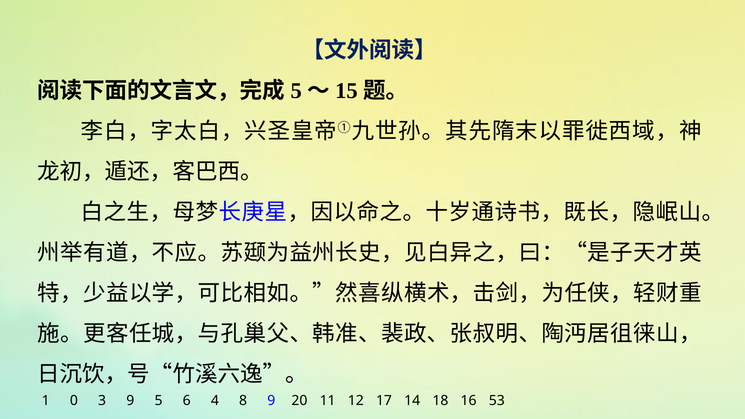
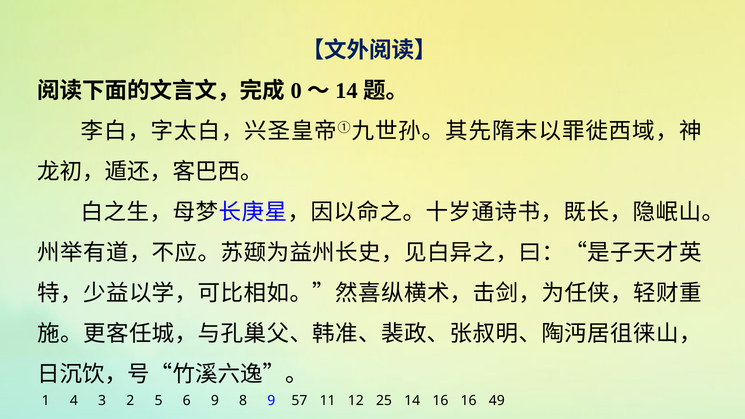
5: 5 -> 0 (296, 91)
15: 15 -> 14 (346, 91)
0: 0 -> 4 (74, 401)
3 9: 9 -> 2 (130, 401)
6 4: 4 -> 9 (215, 401)
20: 20 -> 57 (299, 401)
17: 17 -> 25 (384, 401)
14 18: 18 -> 16 (440, 401)
53: 53 -> 49 (497, 401)
